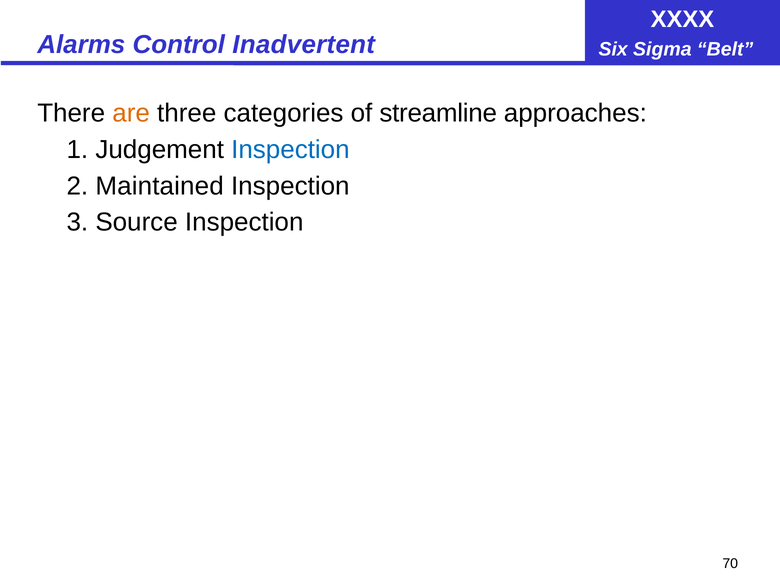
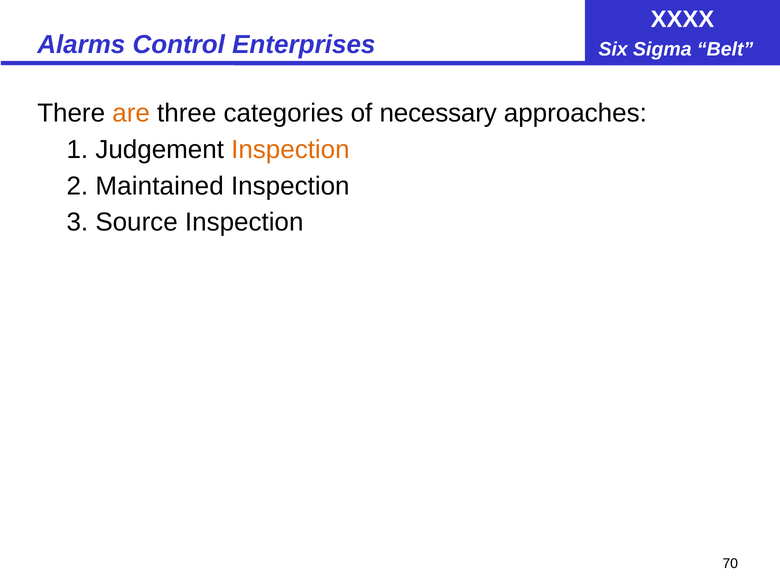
Inadvertent: Inadvertent -> Enterprises (304, 45)
streamline: streamline -> necessary (438, 113)
Inspection colour: blue -> orange (290, 150)
